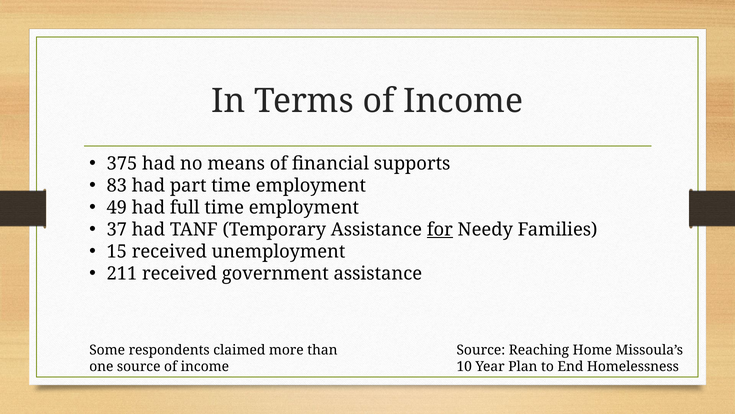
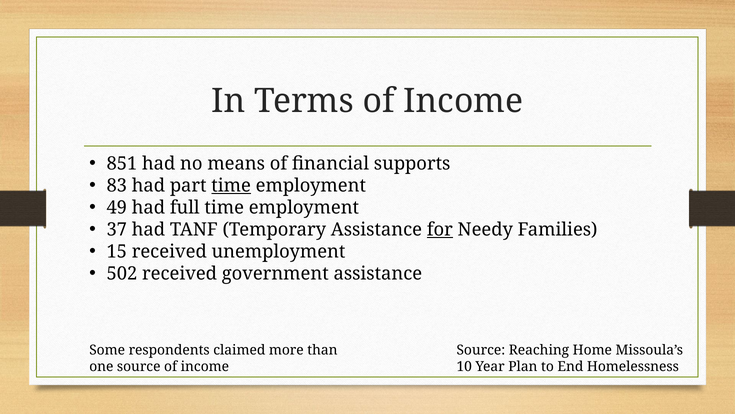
375: 375 -> 851 (122, 163)
time underline: none -> present (231, 185)
211: 211 -> 502 (122, 274)
